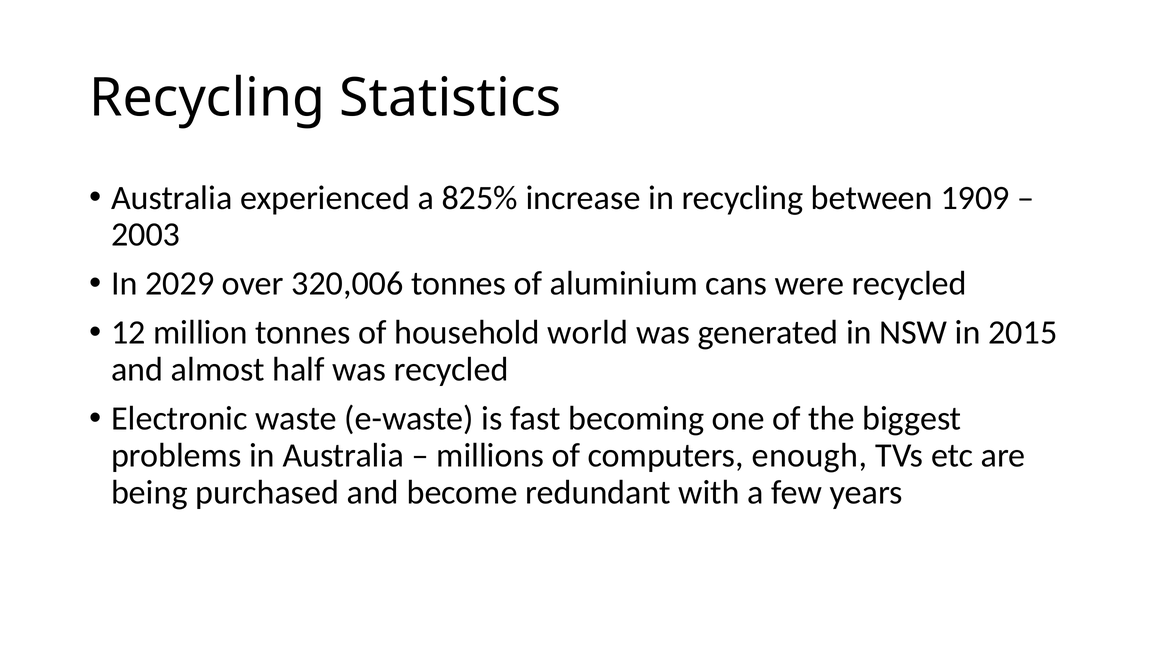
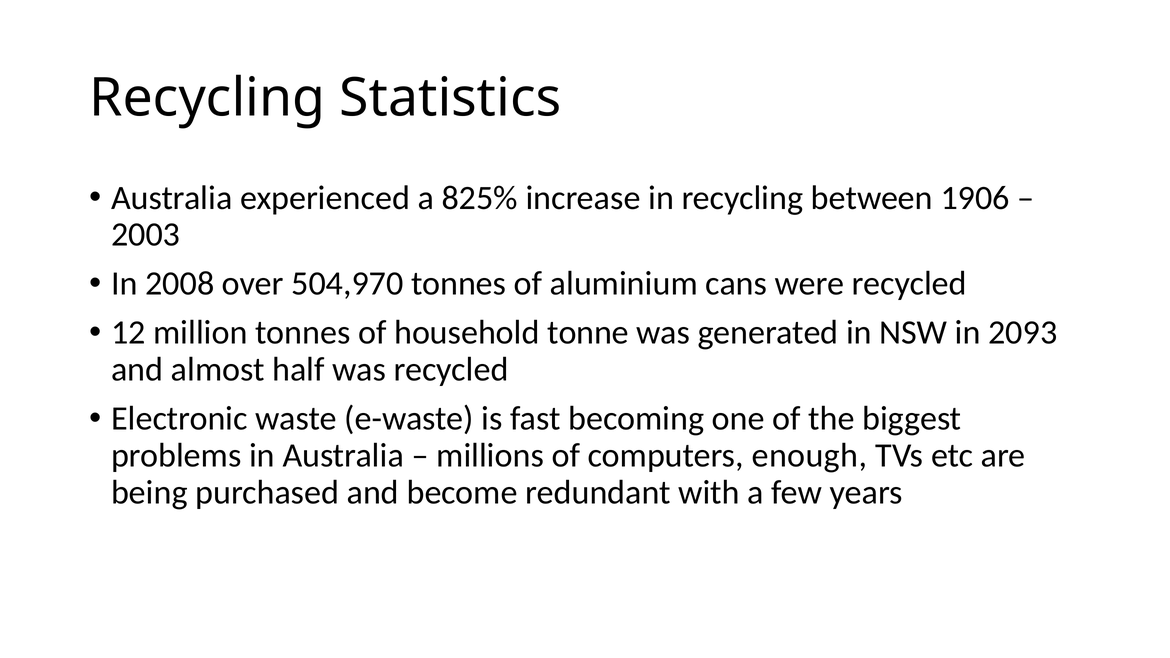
1909: 1909 -> 1906 (975, 198)
2029: 2029 -> 2008 (180, 284)
320,006: 320,006 -> 504,970 (347, 284)
world: world -> tonne (588, 333)
2015: 2015 -> 2093 (1023, 333)
